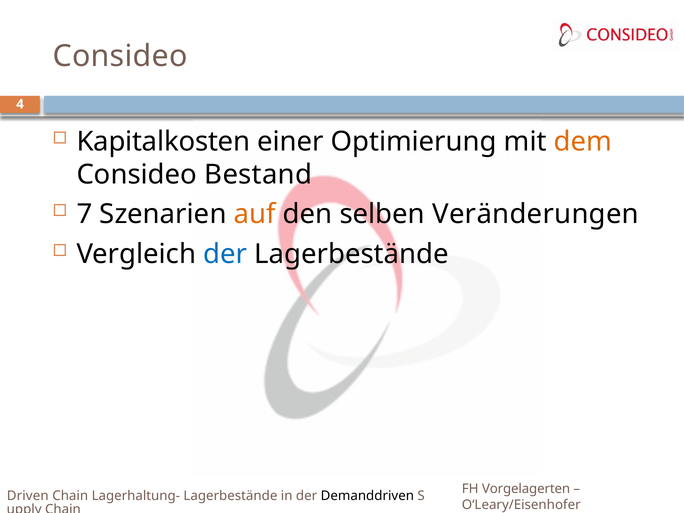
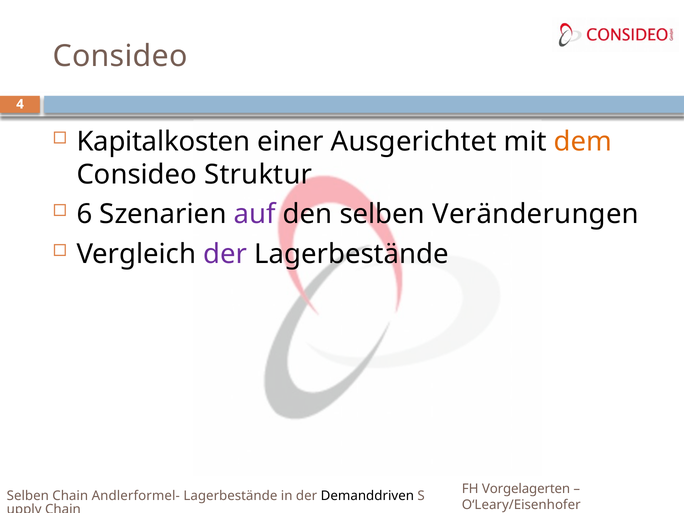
Optimierung: Optimierung -> Ausgerichtet (414, 142)
Bestand: Bestand -> Struktur (258, 175)
7: 7 -> 6 (84, 214)
auf colour: orange -> purple (255, 214)
der colour: blue -> purple (225, 254)
Driven: Driven -> Selben (28, 496)
Lagerhaltung-: Lagerhaltung- -> Andlerformel- (136, 496)
